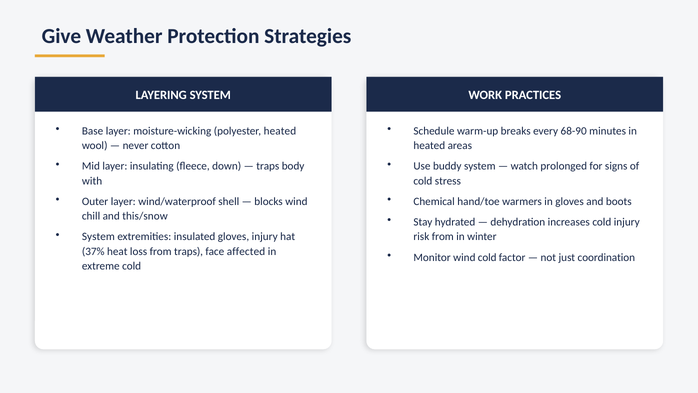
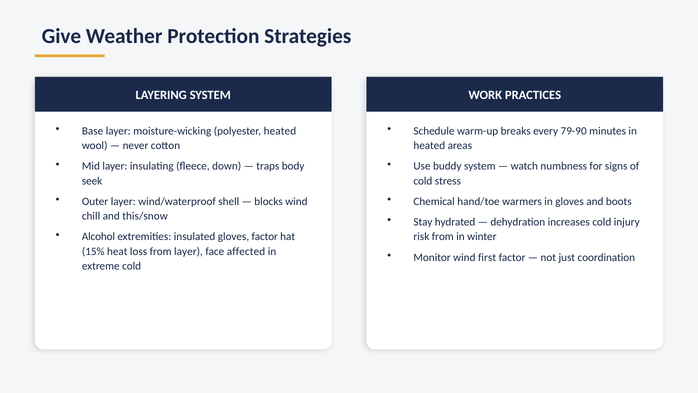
68-90: 68-90 -> 79-90 (574, 131)
prolonged: prolonged -> numbness (564, 166)
with: with -> seek (92, 181)
System: System -> Alcohol (98, 237)
gloves injury: injury -> factor (265, 237)
37%: 37% -> 15% (93, 251)
from traps: traps -> layer (189, 251)
wind cold: cold -> first (487, 257)
